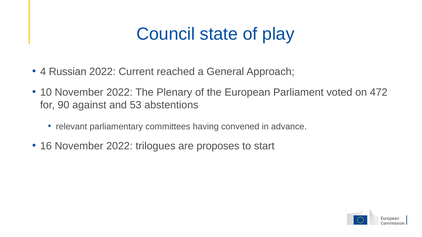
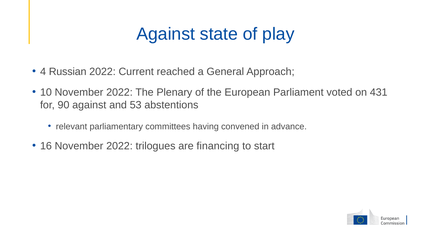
Council: Council -> Against (166, 34)
472: 472 -> 431 (379, 92)
proposes: proposes -> financing (218, 146)
